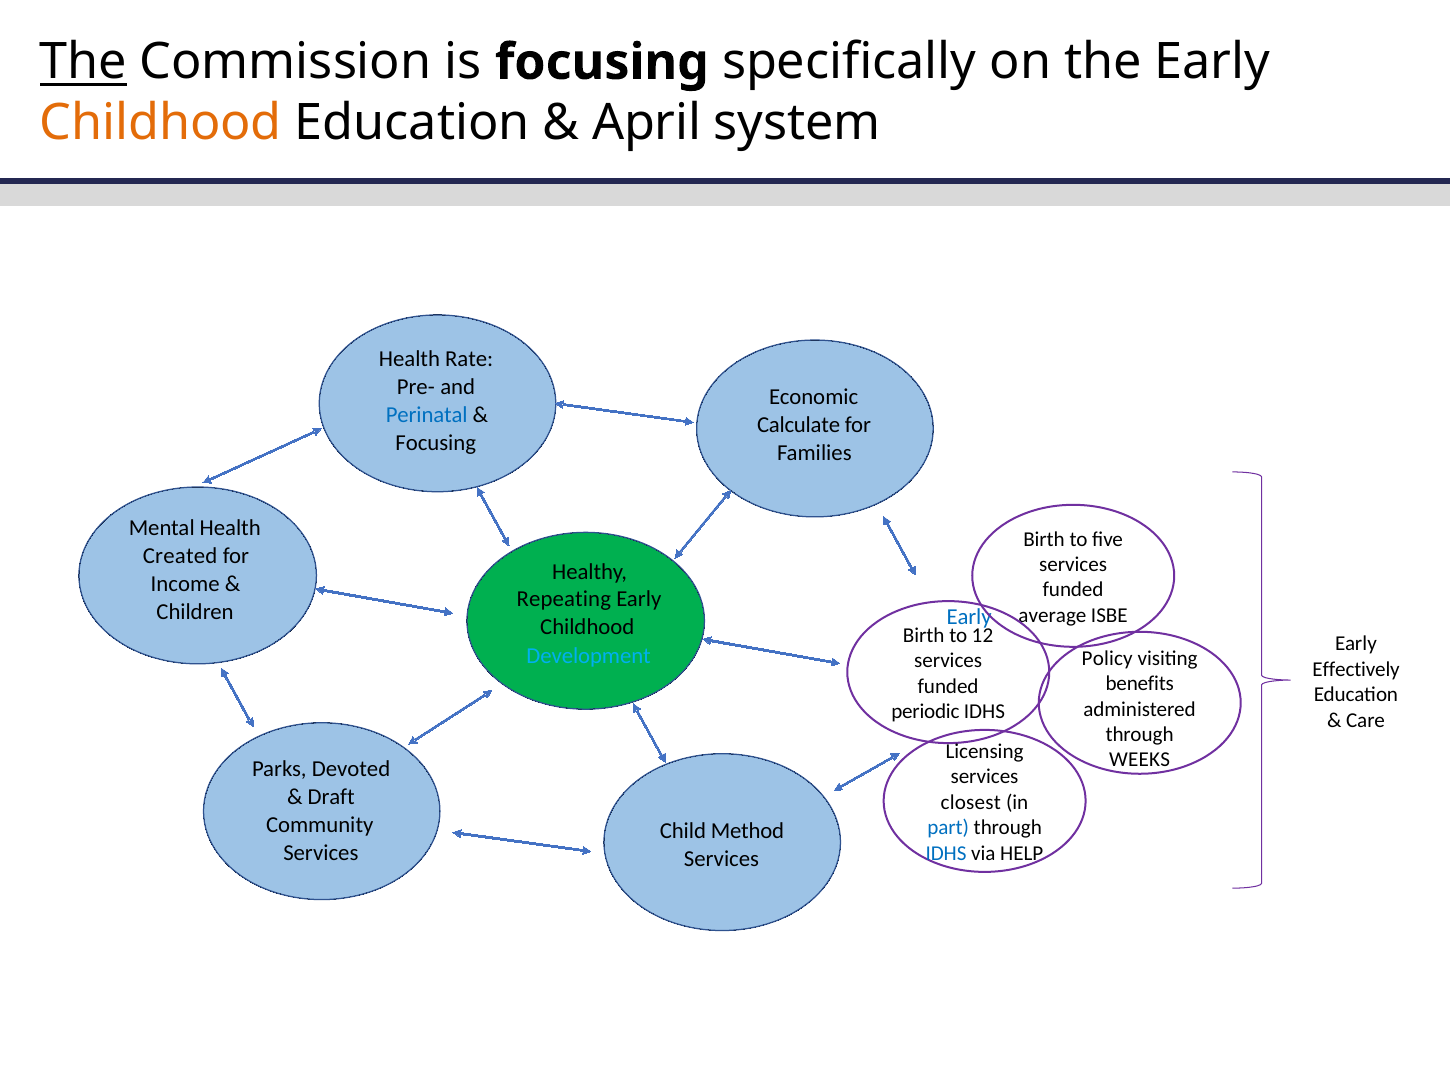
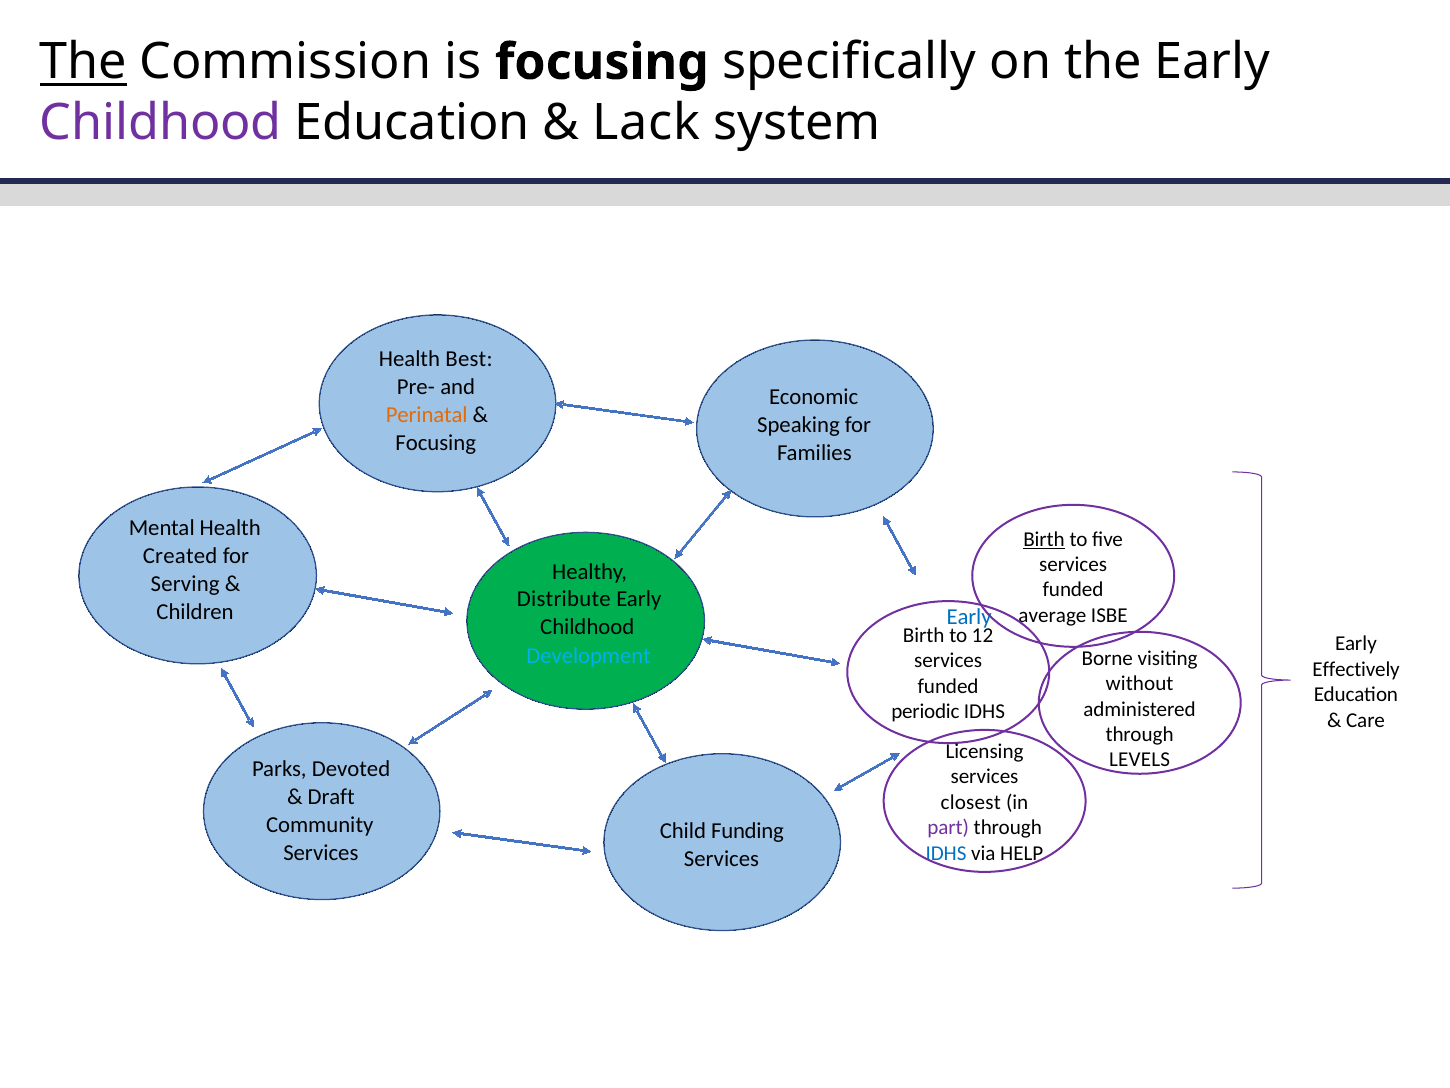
Childhood colour: orange -> purple (161, 123)
April: April -> Lack (646, 123)
Rate: Rate -> Best (469, 358)
Perinatal colour: blue -> orange (427, 415)
Calculate: Calculate -> Speaking (798, 425)
Birth underline: none -> present (1044, 539)
Income: Income -> Serving (185, 584)
Repeating: Repeating -> Distribute (564, 599)
Policy: Policy -> Borne (1107, 658)
benefits: benefits -> without (1140, 683)
WEEKS: WEEKS -> LEVELS (1140, 759)
part colour: blue -> purple (948, 827)
Method: Method -> Funding (747, 830)
